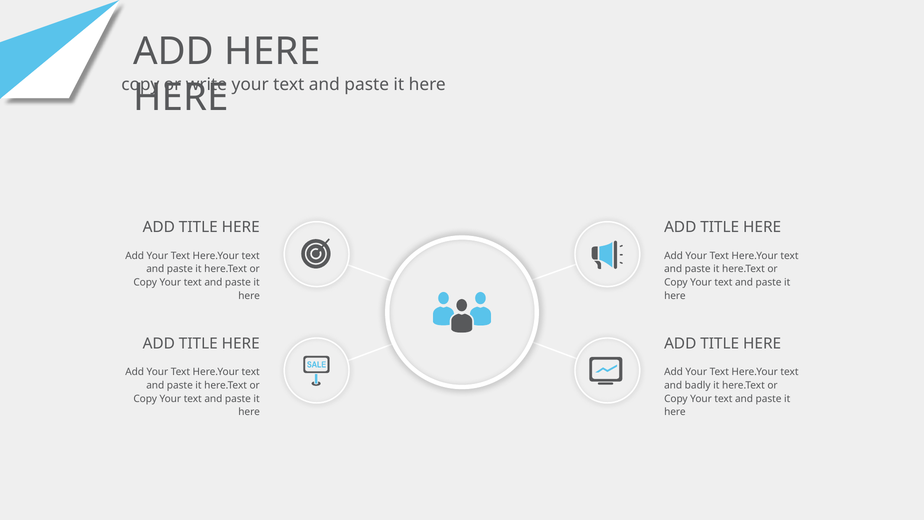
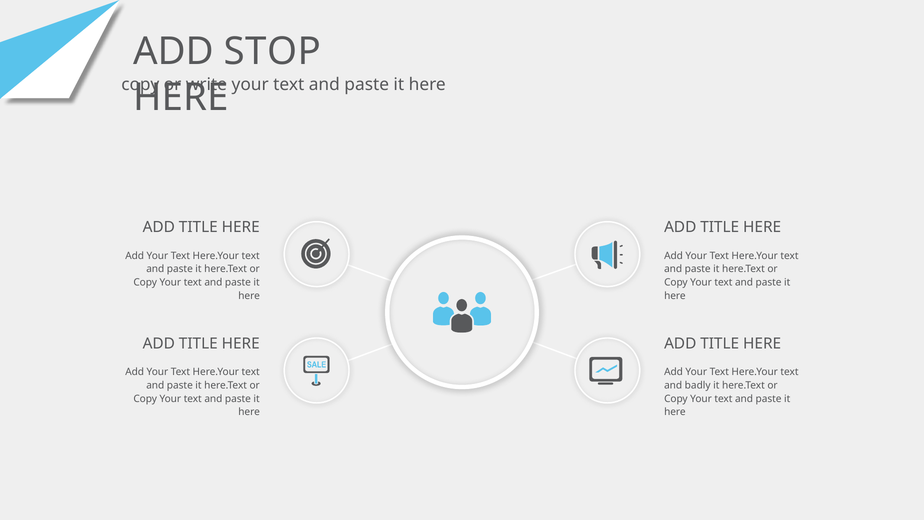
ADD HERE: HERE -> STOP (272, 52)
